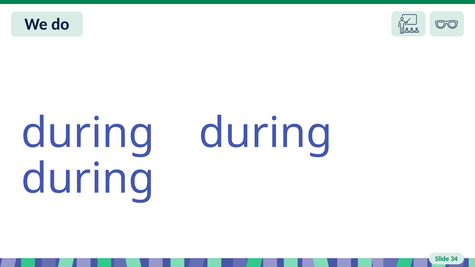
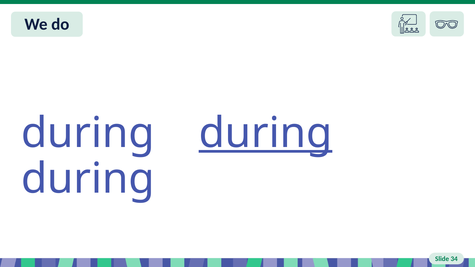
during underline: none -> present (265, 133)
